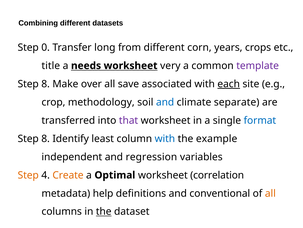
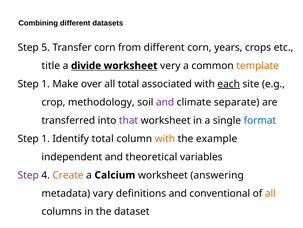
0: 0 -> 5 (46, 47)
Transfer long: long -> corn (105, 47)
needs: needs -> divide (86, 66)
template colour: purple -> orange (258, 66)
8: 8 -> 1 (46, 84)
all save: save -> total (128, 84)
and colour: blue -> purple (165, 102)
8: 8 -> 1 (46, 138)
Identify least: least -> total (103, 138)
with colour: blue -> orange (165, 138)
regression: regression -> theoretical (151, 156)
Step colour: orange -> purple (28, 175)
Optimal: Optimal -> Calcium (115, 175)
correlation: correlation -> answering (217, 175)
help: help -> vary (103, 193)
the underline: present -> none (104, 211)
